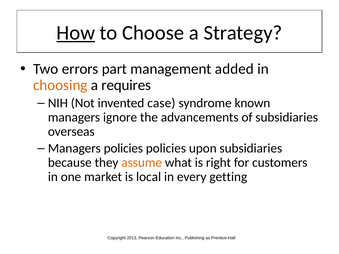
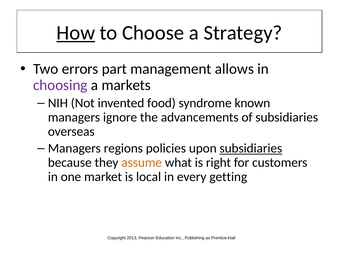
added: added -> allows (234, 69)
choosing colour: orange -> purple (60, 85)
requires: requires -> markets (126, 85)
case: case -> food (161, 103)
Managers policies: policies -> regions (123, 149)
subsidiaries underline: none -> present (251, 149)
